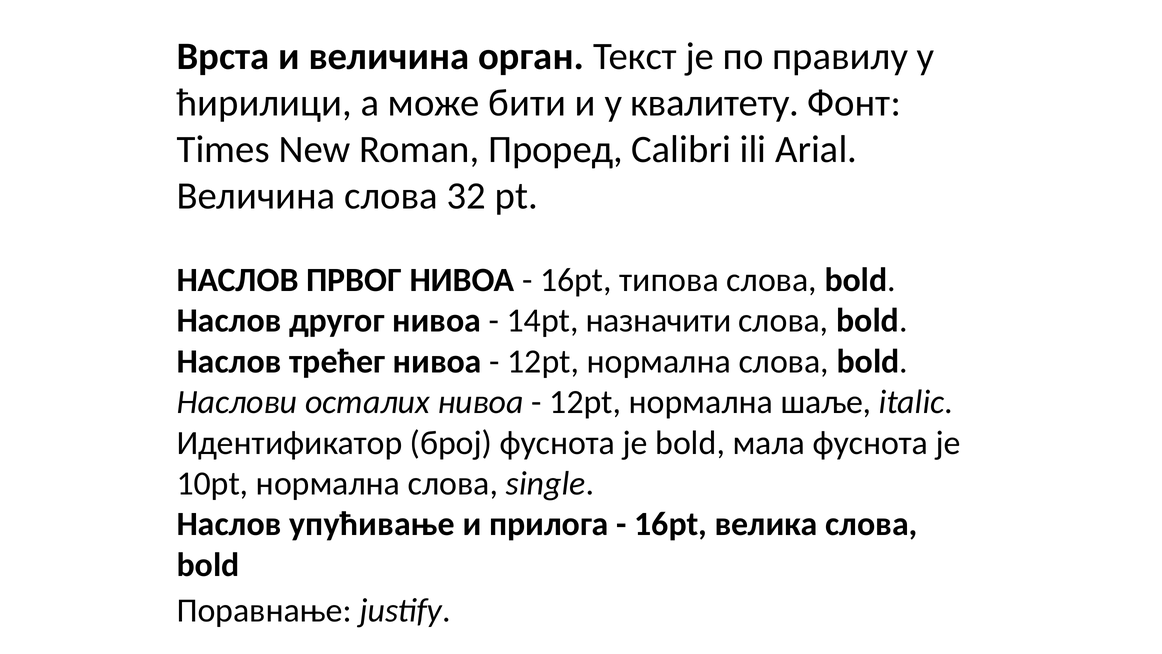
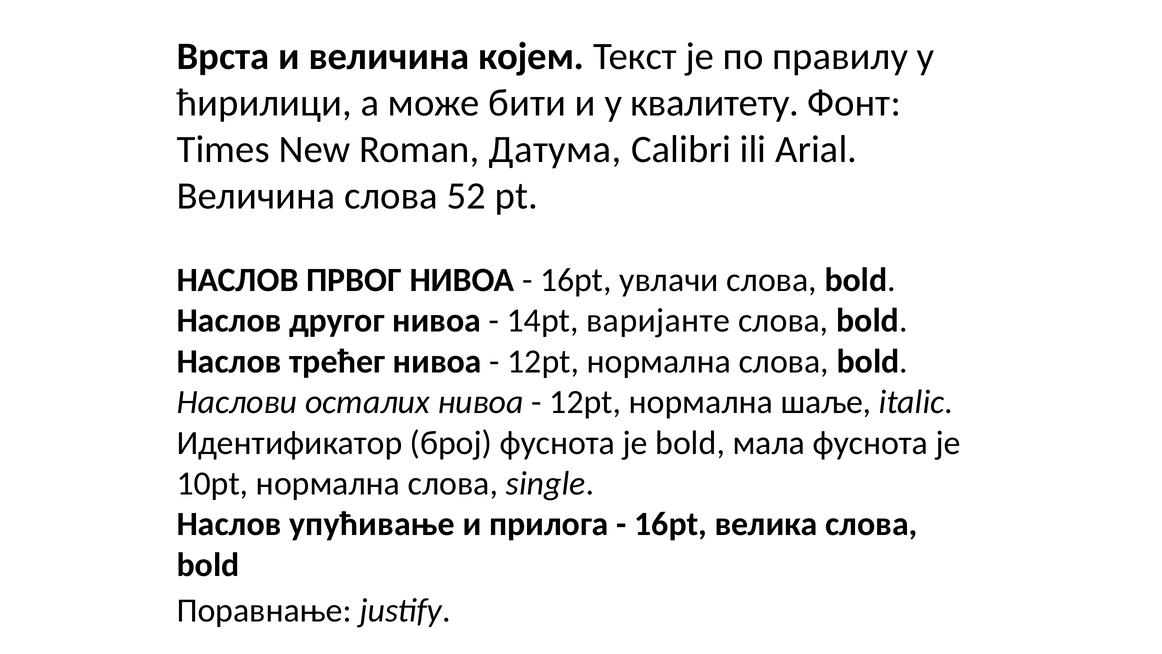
орган: орган -> којем (531, 56)
Проред: Проред -> Датума (555, 149)
32: 32 -> 52 (466, 196)
типова: типова -> увлачи (669, 280)
назначити: назначити -> варијанте (658, 320)
